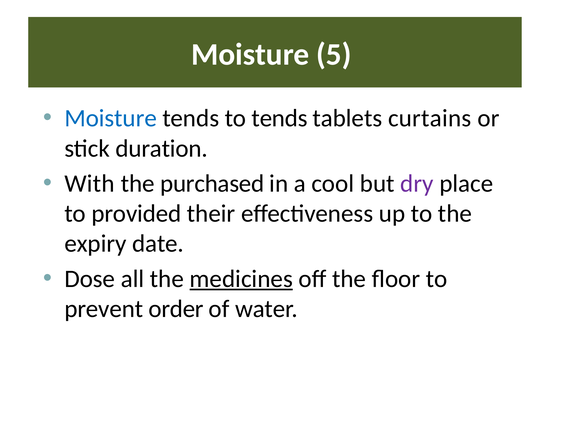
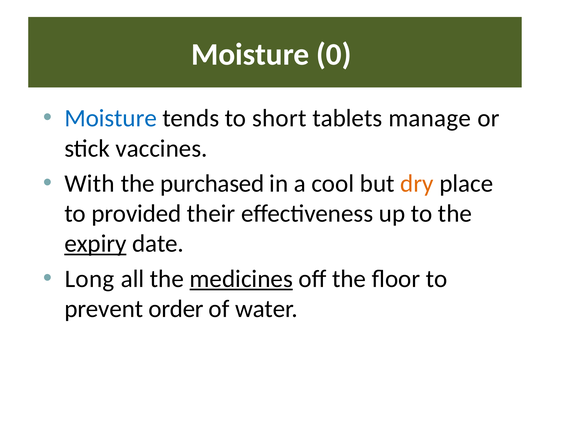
5: 5 -> 0 (334, 54)
to tends: tends -> short (279, 118)
curtains: curtains -> manage (430, 118)
duration: duration -> vaccines (161, 148)
dry colour: purple -> orange (417, 184)
expiry underline: none -> present (95, 244)
Dose: Dose -> Long (90, 279)
